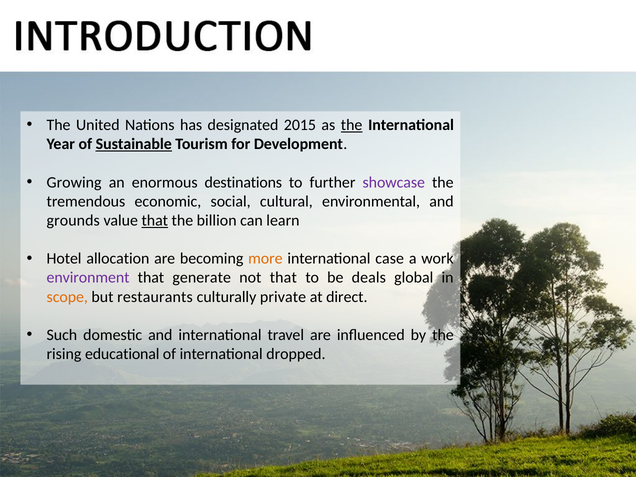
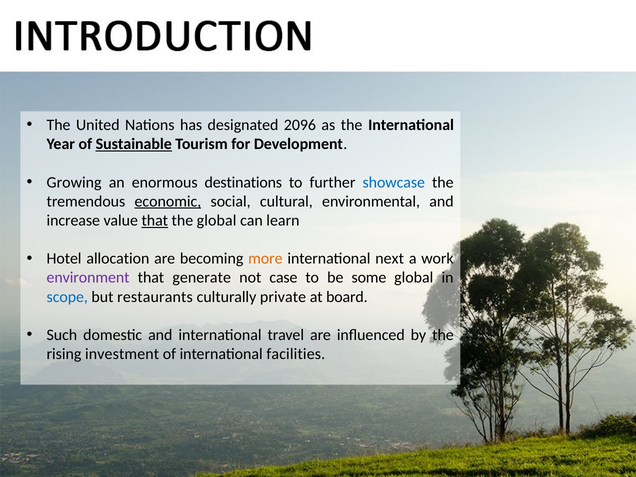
2015: 2015 -> 2096 (300, 125)
the underline: present -> none (352, 125)
showcase colour: purple -> blue (394, 182)
economic underline: none -> present (168, 201)
grounds: grounds -> increase (73, 220)
the billion: billion -> global (217, 220)
case: case -> next (390, 259)
not that: that -> case (283, 278)
deals: deals -> some (369, 278)
scope colour: orange -> blue (67, 297)
direct: direct -> board (347, 297)
educational: educational -> investment (122, 354)
dropped: dropped -> facilities (296, 354)
